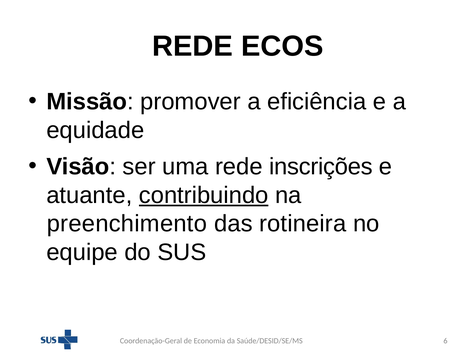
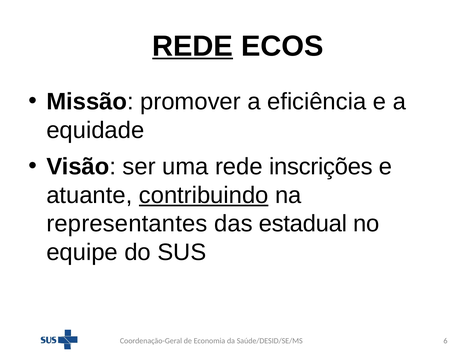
REDE underline: none -> present (193, 46)
preenchimento: preenchimento -> representantes (127, 224)
rotineira: rotineira -> estadual (303, 224)
